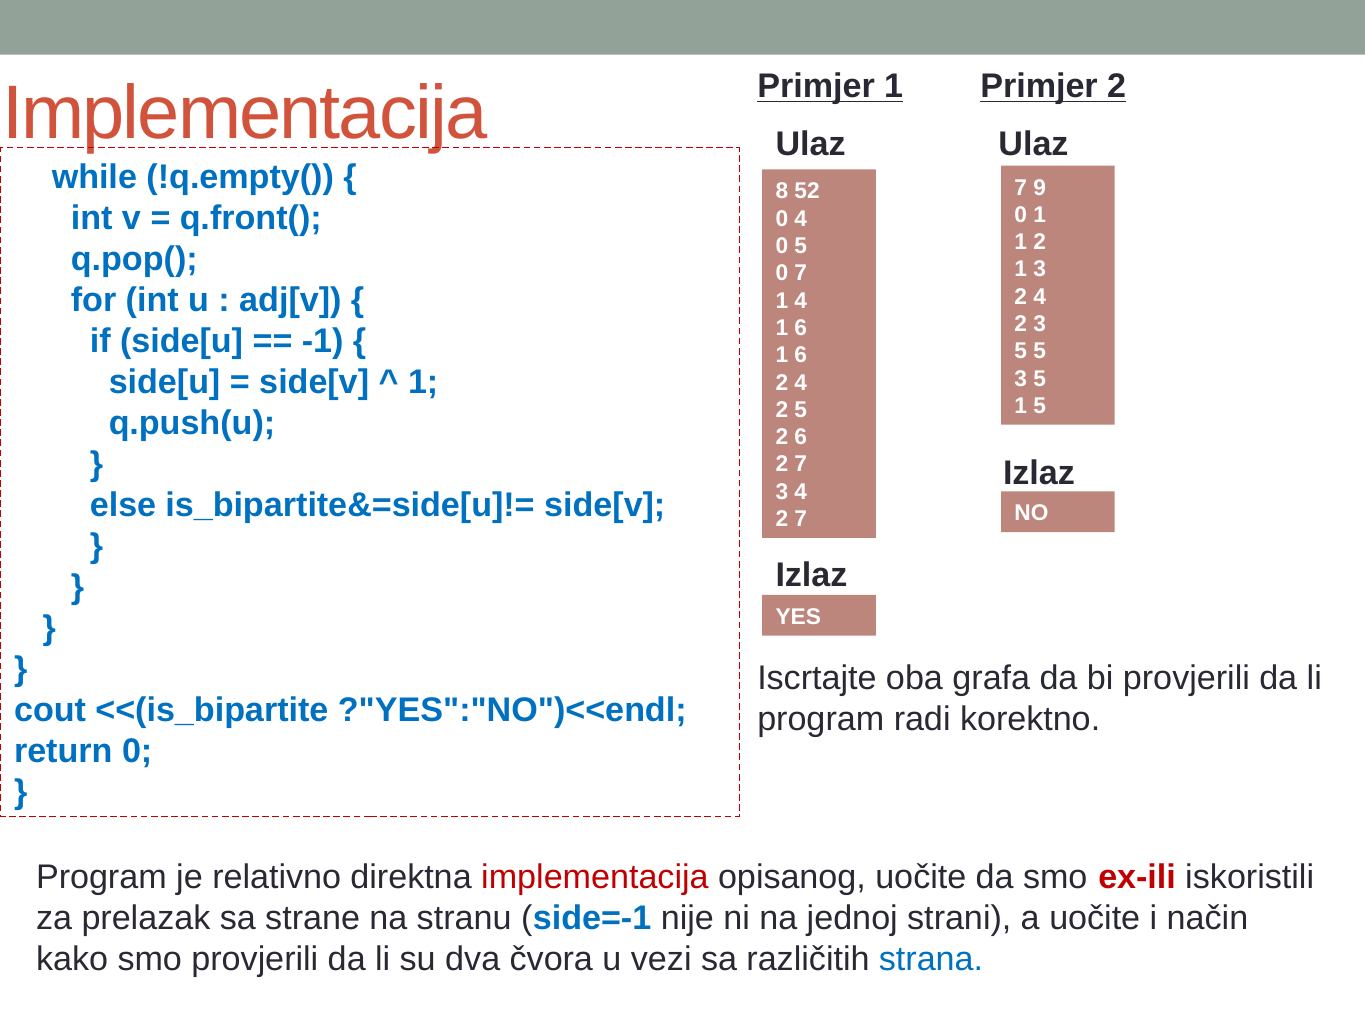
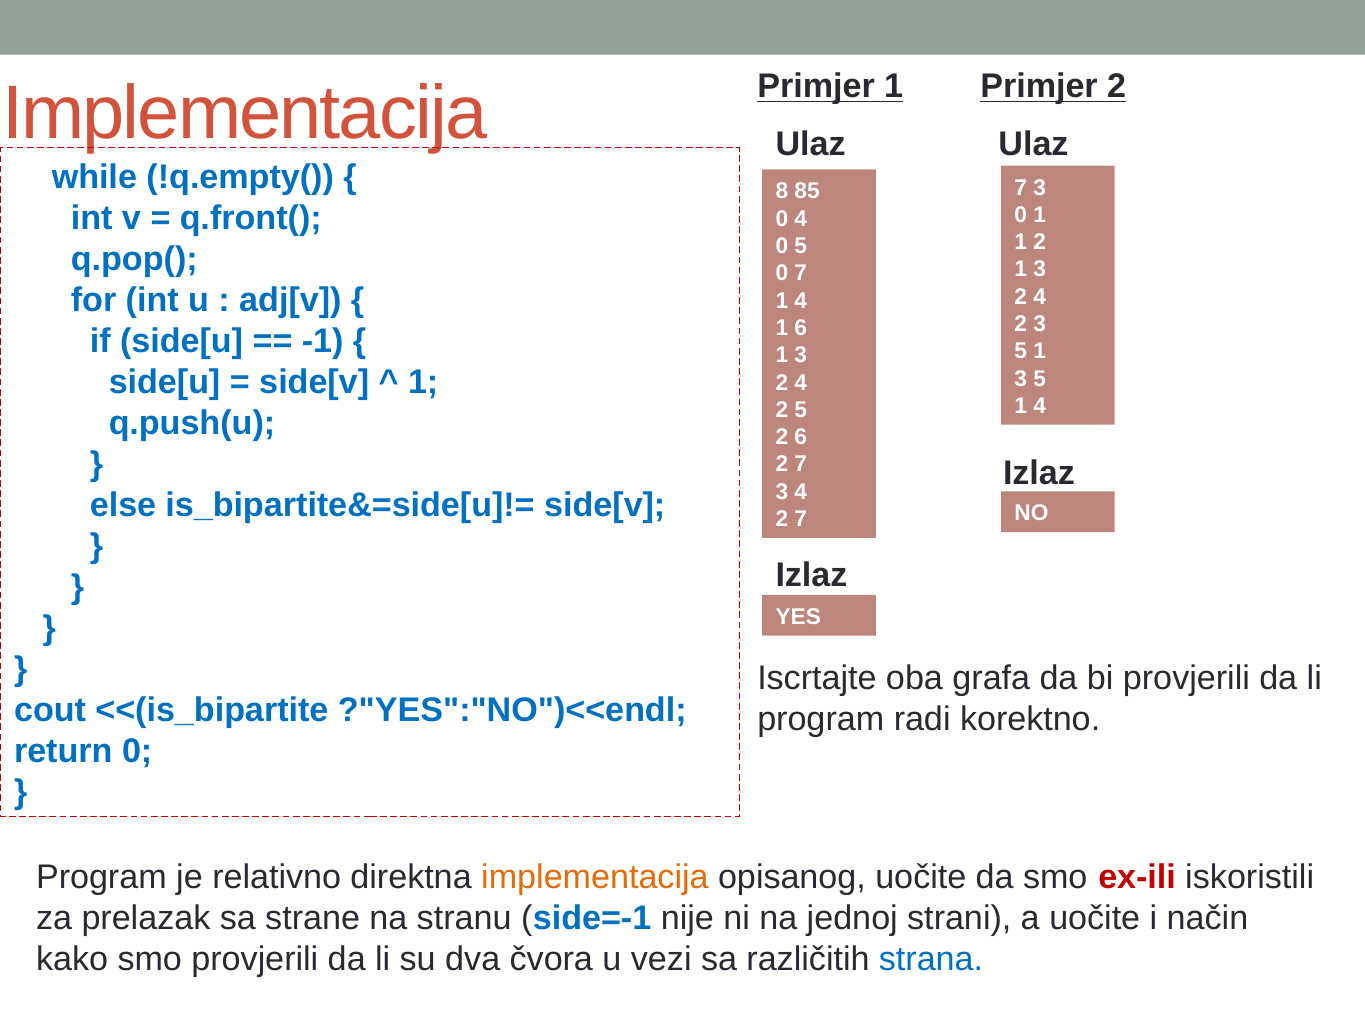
9: 9 -> 3 (1040, 187)
52: 52 -> 85 (807, 191)
5: 5 -> 1 (1040, 351)
6: 6 -> 3 (801, 355)
5: 5 -> 4 (1040, 406)
implementacija colour: red -> orange (595, 877)
